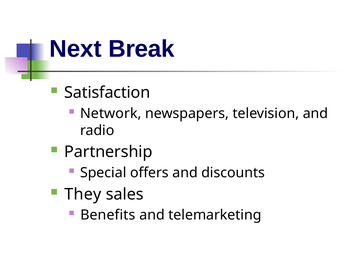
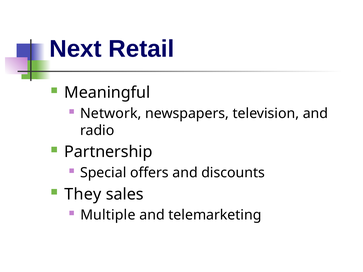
Break: Break -> Retail (141, 49)
Satisfaction: Satisfaction -> Meaningful (107, 93)
Benefits: Benefits -> Multiple (108, 215)
